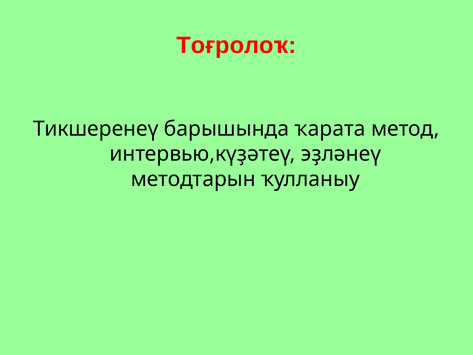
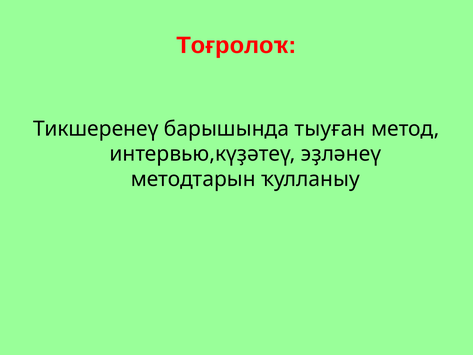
ҡарата: ҡарата -> тыуған (330, 129)
